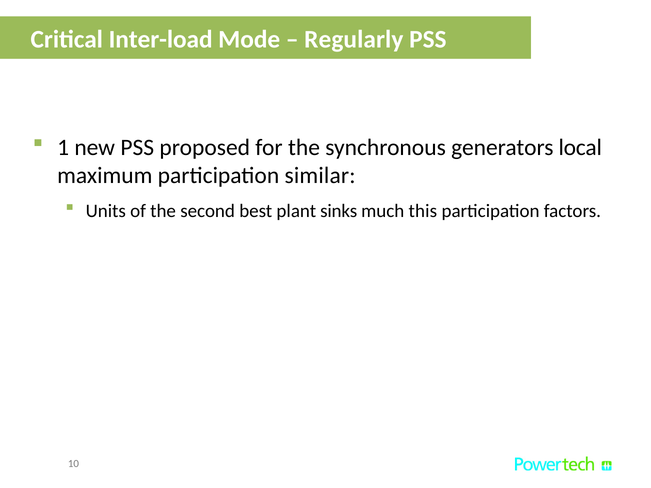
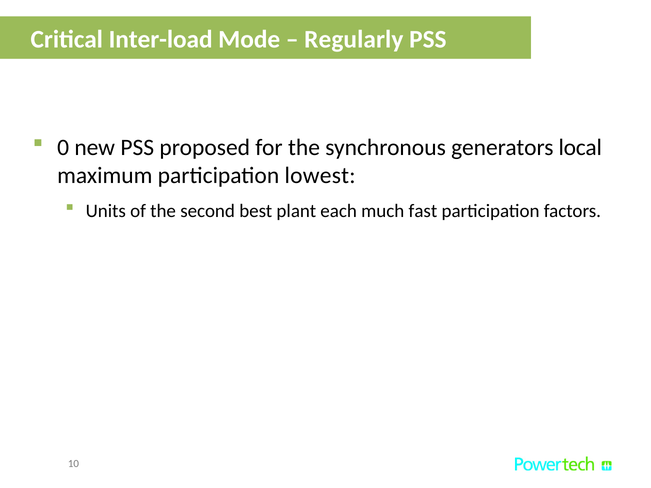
1: 1 -> 0 (63, 148)
similar: similar -> lowest (320, 176)
sinks: sinks -> each (339, 211)
this: this -> fast (423, 211)
